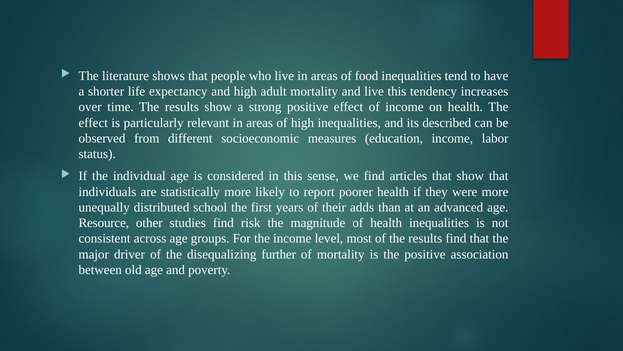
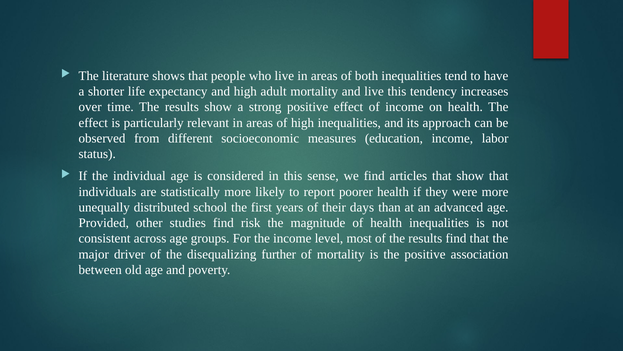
food: food -> both (367, 76)
described: described -> approach (447, 123)
adds: adds -> days (362, 207)
Resource: Resource -> Provided (104, 223)
